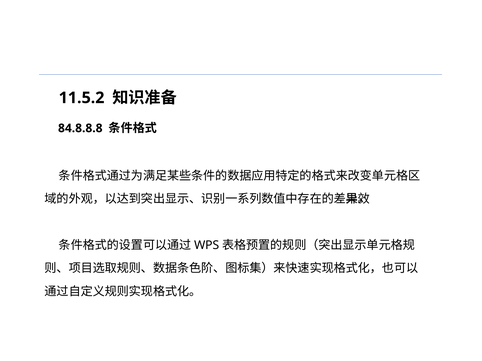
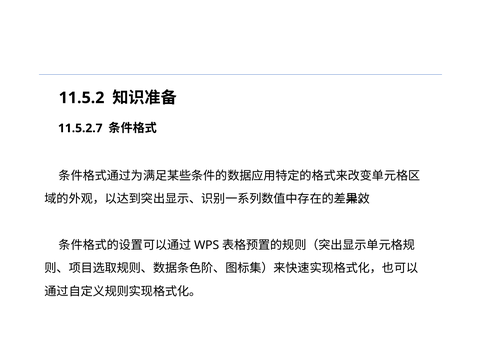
84.8.8.8: 84.8.8.8 -> 11.5.2.7 (80, 128)
